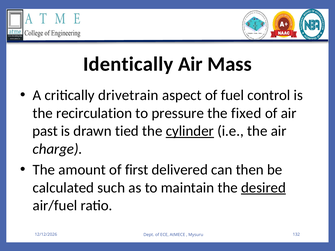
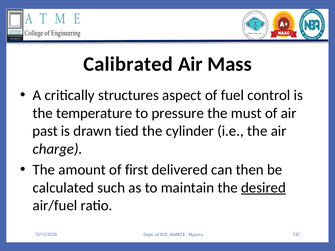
Identically: Identically -> Calibrated (128, 64)
drivetrain: drivetrain -> structures (128, 95)
recirculation: recirculation -> temperature (94, 113)
fixed: fixed -> must (246, 113)
cylinder underline: present -> none (190, 131)
